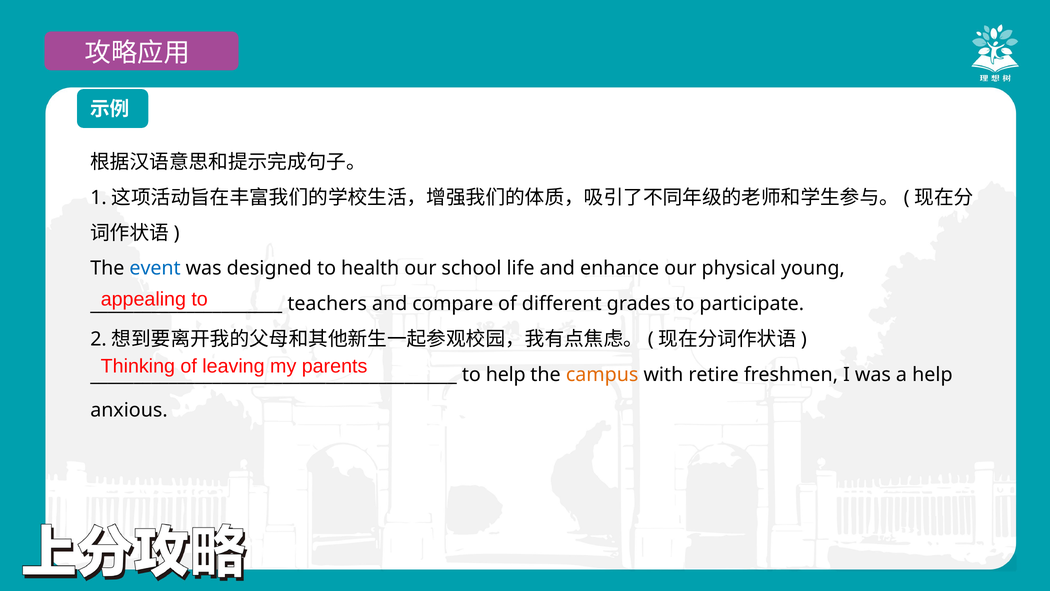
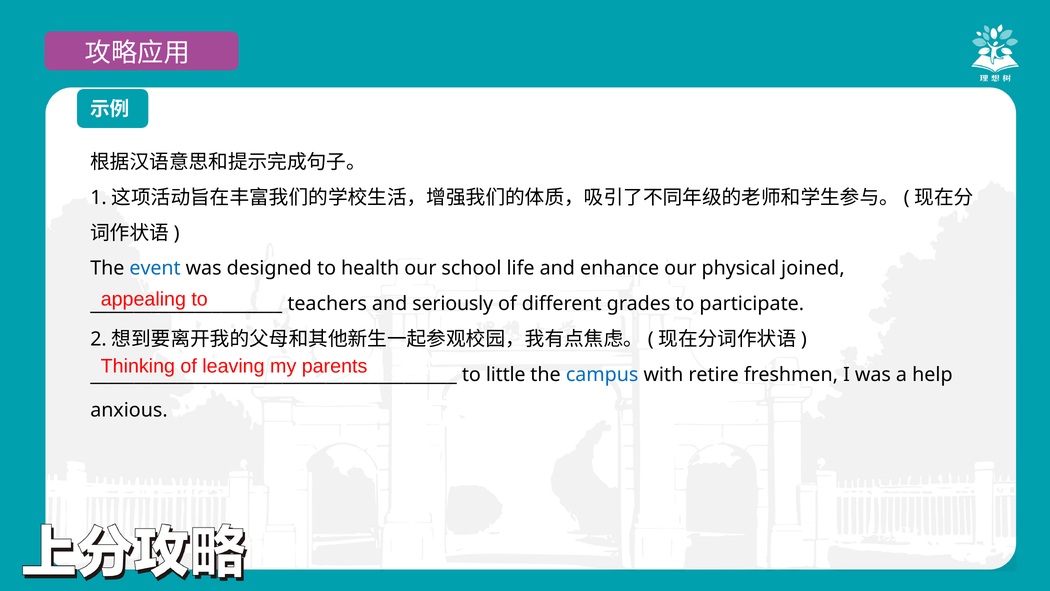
young: young -> joined (813, 268)
compare: compare -> seriously (453, 304)
to help: help -> little (506, 375)
campus colour: orange -> blue (602, 375)
